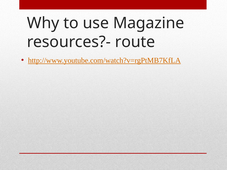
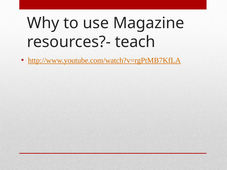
route: route -> teach (135, 42)
